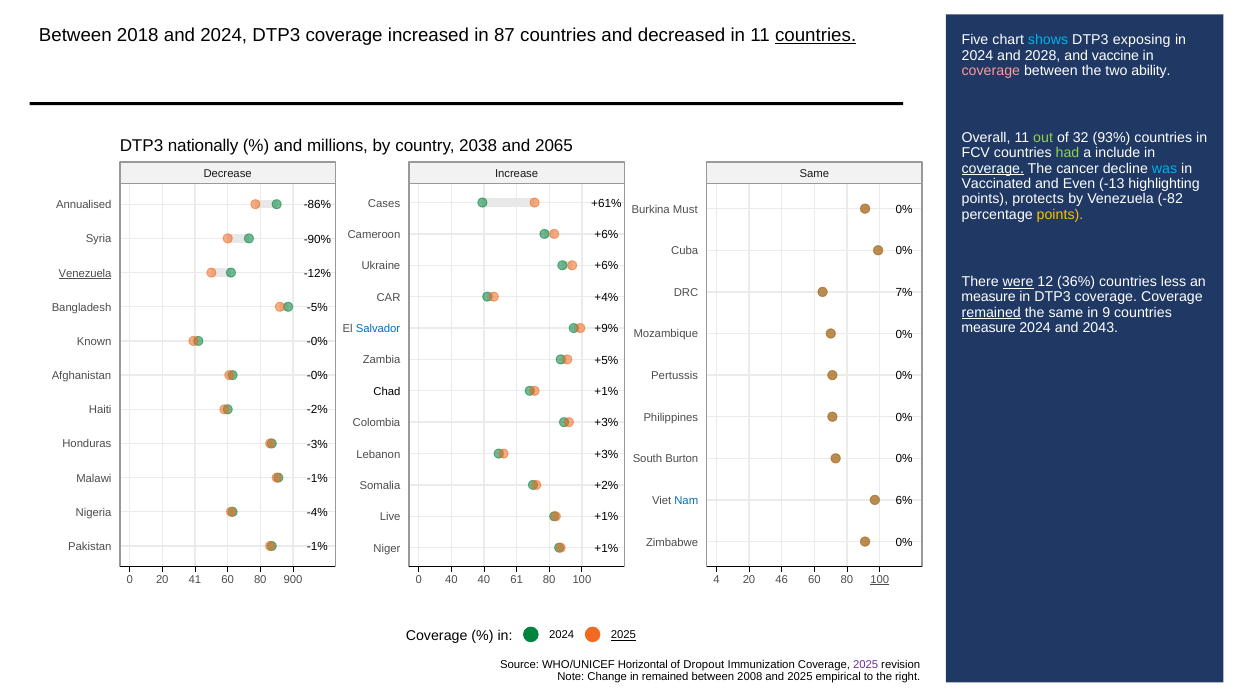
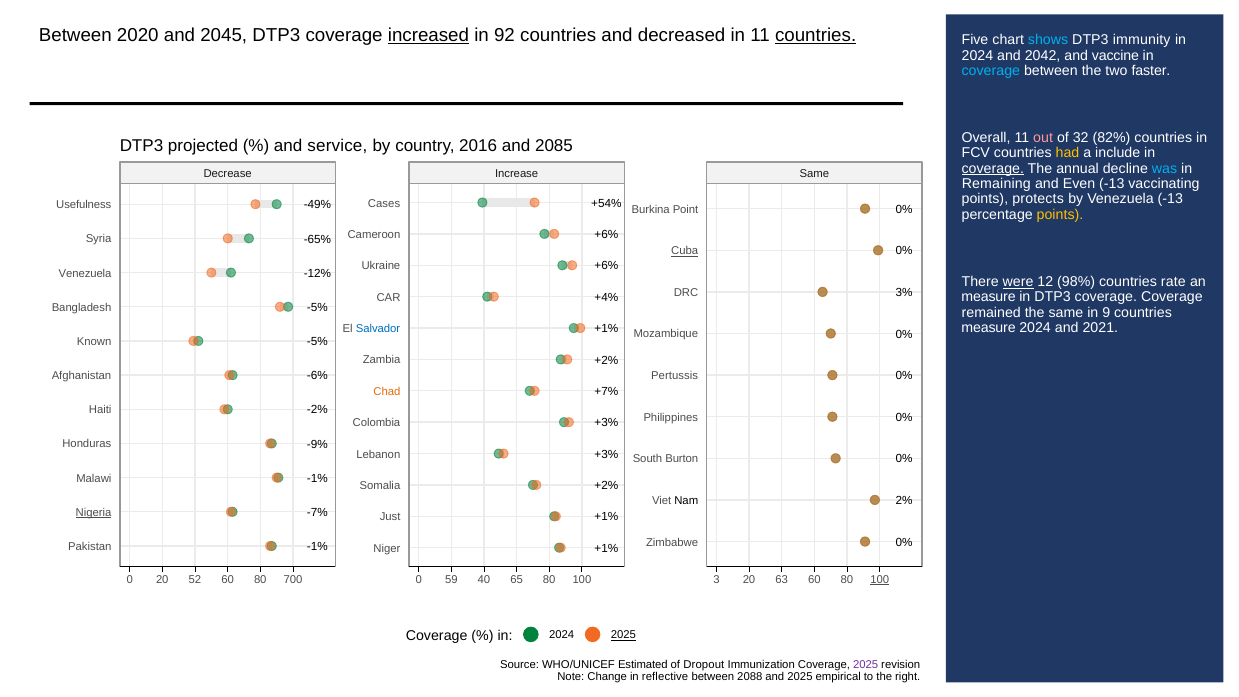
2018: 2018 -> 2020 (138, 36)
and 2024: 2024 -> 2045 (224, 36)
increased underline: none -> present (428, 36)
87: 87 -> 92 (504, 36)
exposing: exposing -> immunity (1142, 40)
2028: 2028 -> 2042 (1043, 55)
coverage colour: pink -> light blue (991, 71)
ability: ability -> faster (1151, 71)
out colour: light green -> pink (1043, 138)
93%: 93% -> 82% (1111, 138)
nationally: nationally -> projected (203, 146)
millions: millions -> service (337, 146)
2038: 2038 -> 2016 (478, 146)
2065: 2065 -> 2085 (554, 146)
had colour: light green -> yellow (1067, 153)
cancer: cancer -> annual (1078, 169)
Vaccinated: Vaccinated -> Remaining (996, 184)
highlighting: highlighting -> vaccinating (1164, 184)
Venezuela -82: -82 -> -13 (1170, 199)
+61%: +61% -> +54% (606, 203)
-86%: -86% -> -49% (317, 205)
Annualised: Annualised -> Usefulness (84, 205)
Must: Must -> Point (685, 209)
-90%: -90% -> -65% (317, 239)
Cuba underline: none -> present (685, 251)
Venezuela underline: present -> none (85, 273)
36%: 36% -> 98% (1076, 282)
less: less -> rate (1173, 282)
7%: 7% -> 3% (904, 293)
remained underline: present -> none (991, 313)
2043: 2043 -> 2021 (1100, 328)
+9%: +9% -> +1% (606, 329)
-0%: -0% -> -5% (317, 342)
+5%: +5% -> +2% (606, 360)
-0%: -0% -> -6% (317, 376)
+1%: +1% -> +7% (606, 392)
Chad colour: black -> orange (387, 392)
-3%: -3% -> -9% (317, 444)
6%: 6% -> 2% (904, 501)
Nam colour: blue -> black (686, 501)
-4%: -4% -> -7% (317, 513)
Nigeria underline: none -> present (94, 513)
Live: Live -> Just (390, 517)
41: 41 -> 52 (195, 580)
900: 900 -> 700 (293, 580)
0 40: 40 -> 59 (451, 580)
61: 61 -> 65 (517, 580)
4: 4 -> 3 (717, 580)
46: 46 -> 63 (782, 580)
Horizontal: Horizontal -> Estimated (643, 664)
in remained: remained -> reflective (665, 677)
2008: 2008 -> 2088 (750, 677)
